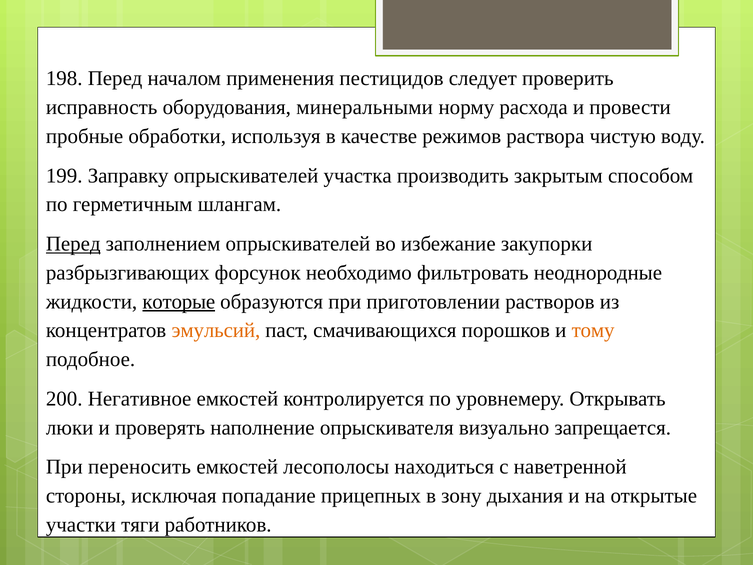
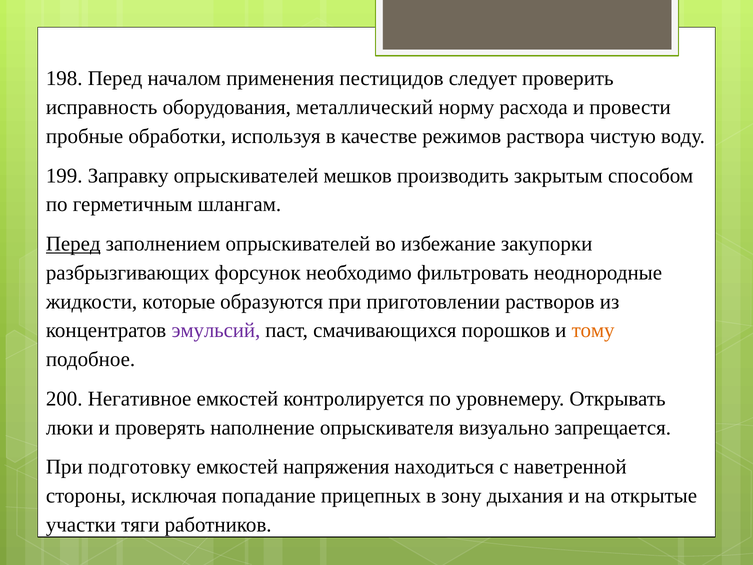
минеральными: минеральными -> металлический (365, 107)
участка: участка -> мешков (358, 176)
которые underline: present -> none (179, 302)
эмульсий colour: orange -> purple (216, 330)
переносить: переносить -> подготовку (140, 467)
лесополосы: лесополосы -> напряжения (336, 467)
